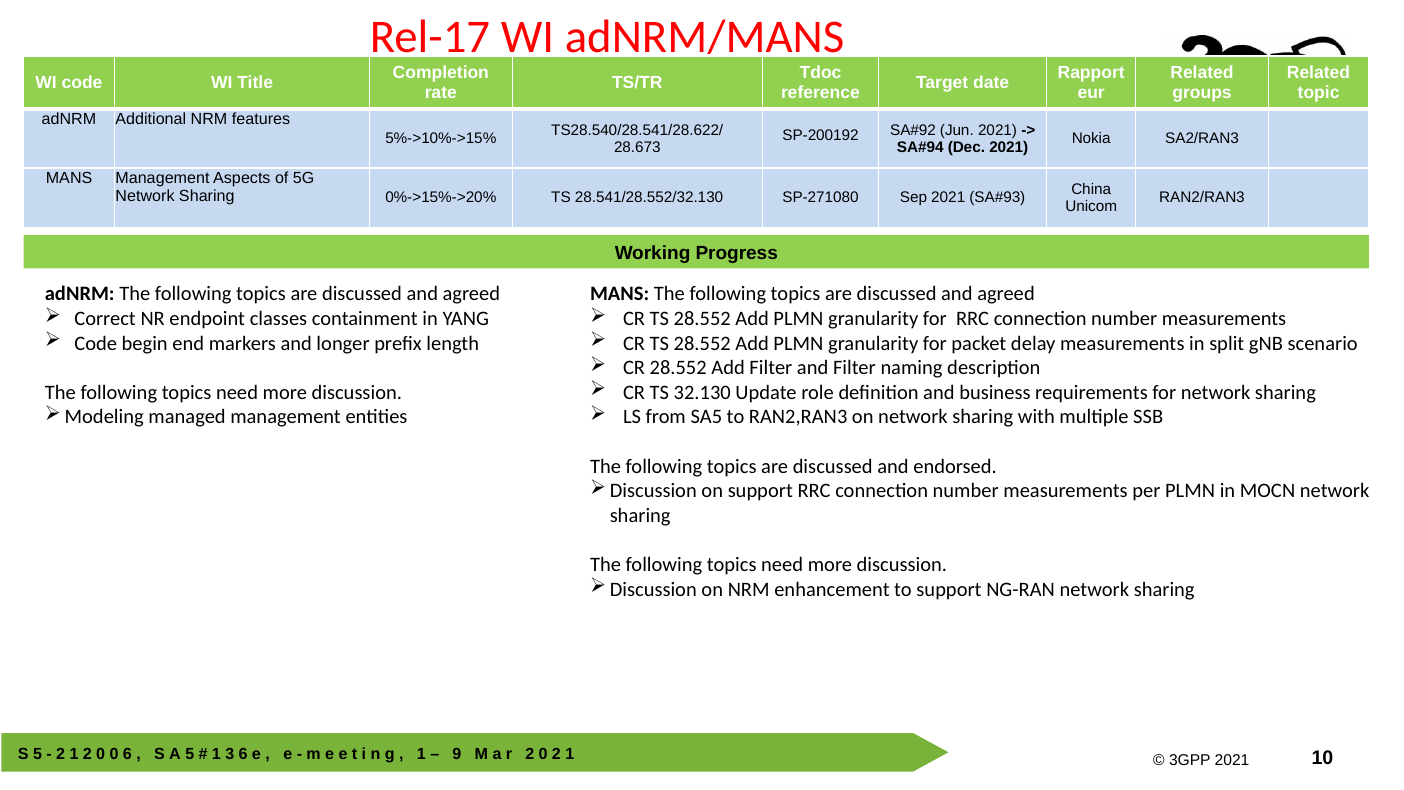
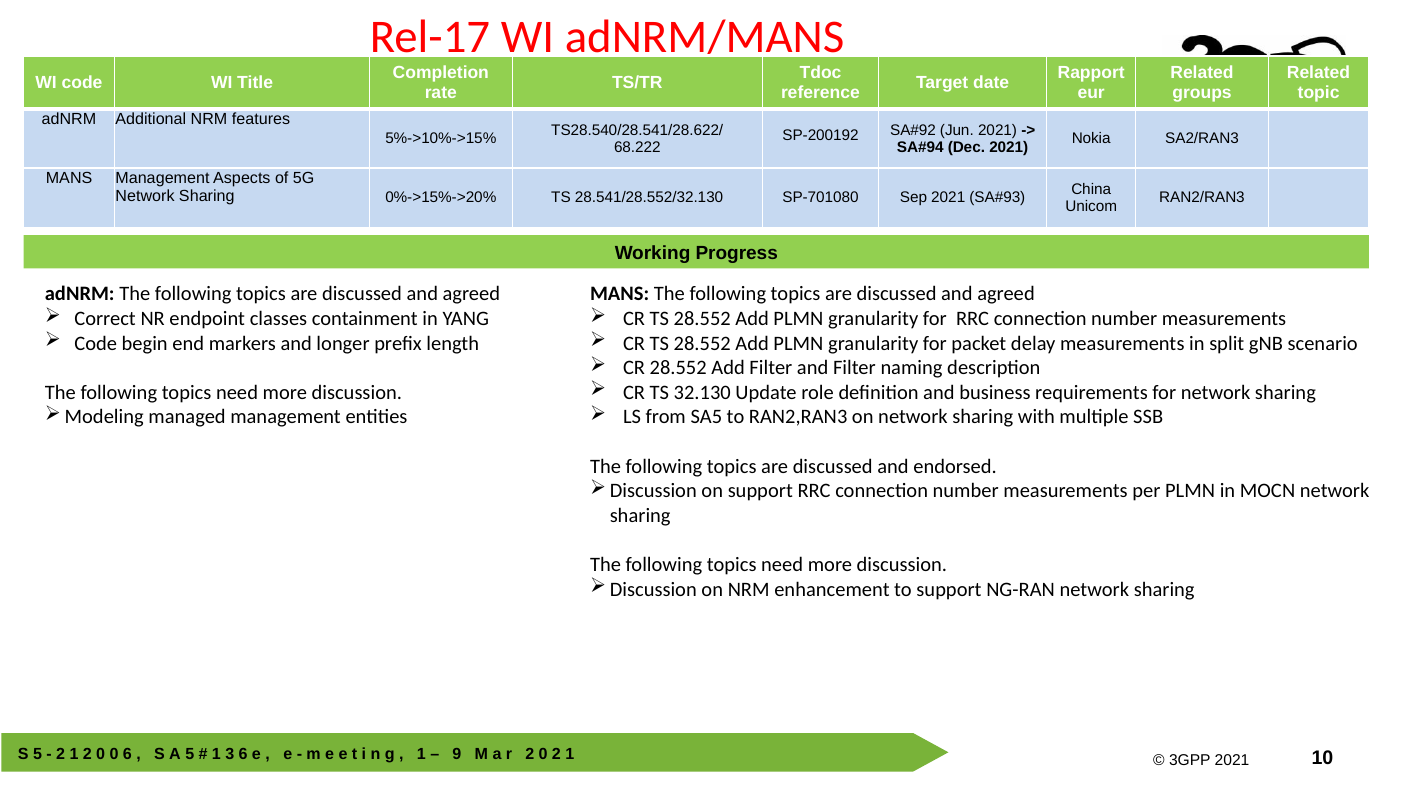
28.673: 28.673 -> 68.222 (637, 147)
SP-271080: SP-271080 -> SP-701080 (820, 198)
